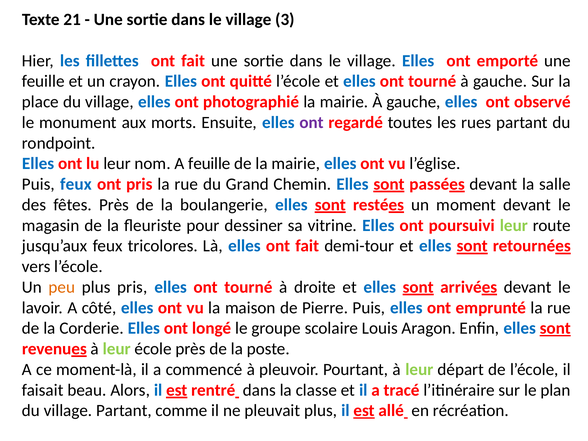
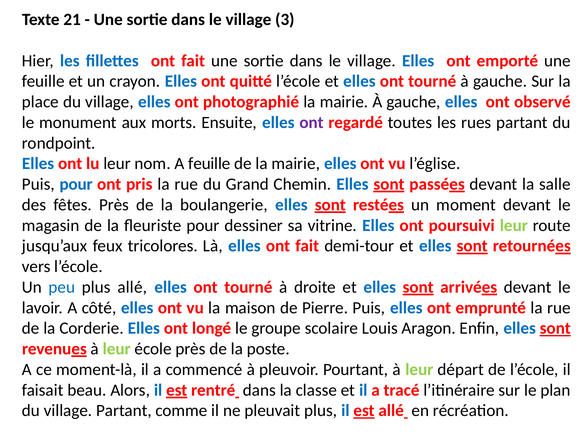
Puis feux: feux -> pour (76, 184)
peu colour: orange -> blue (62, 287)
plus pris: pris -> allé (132, 287)
